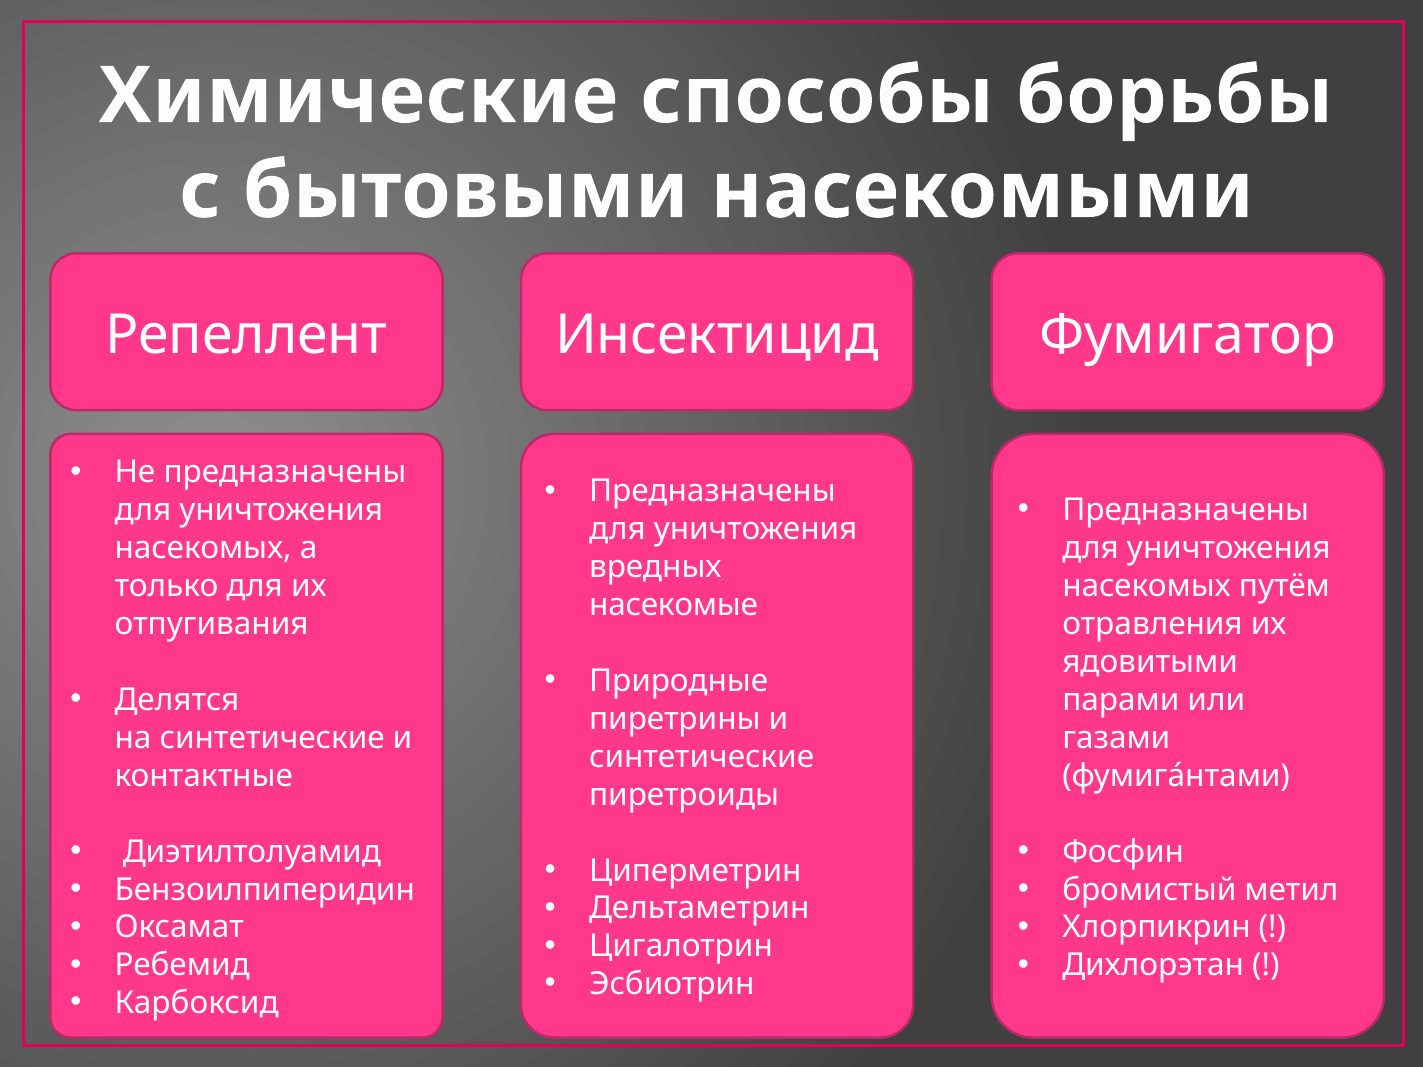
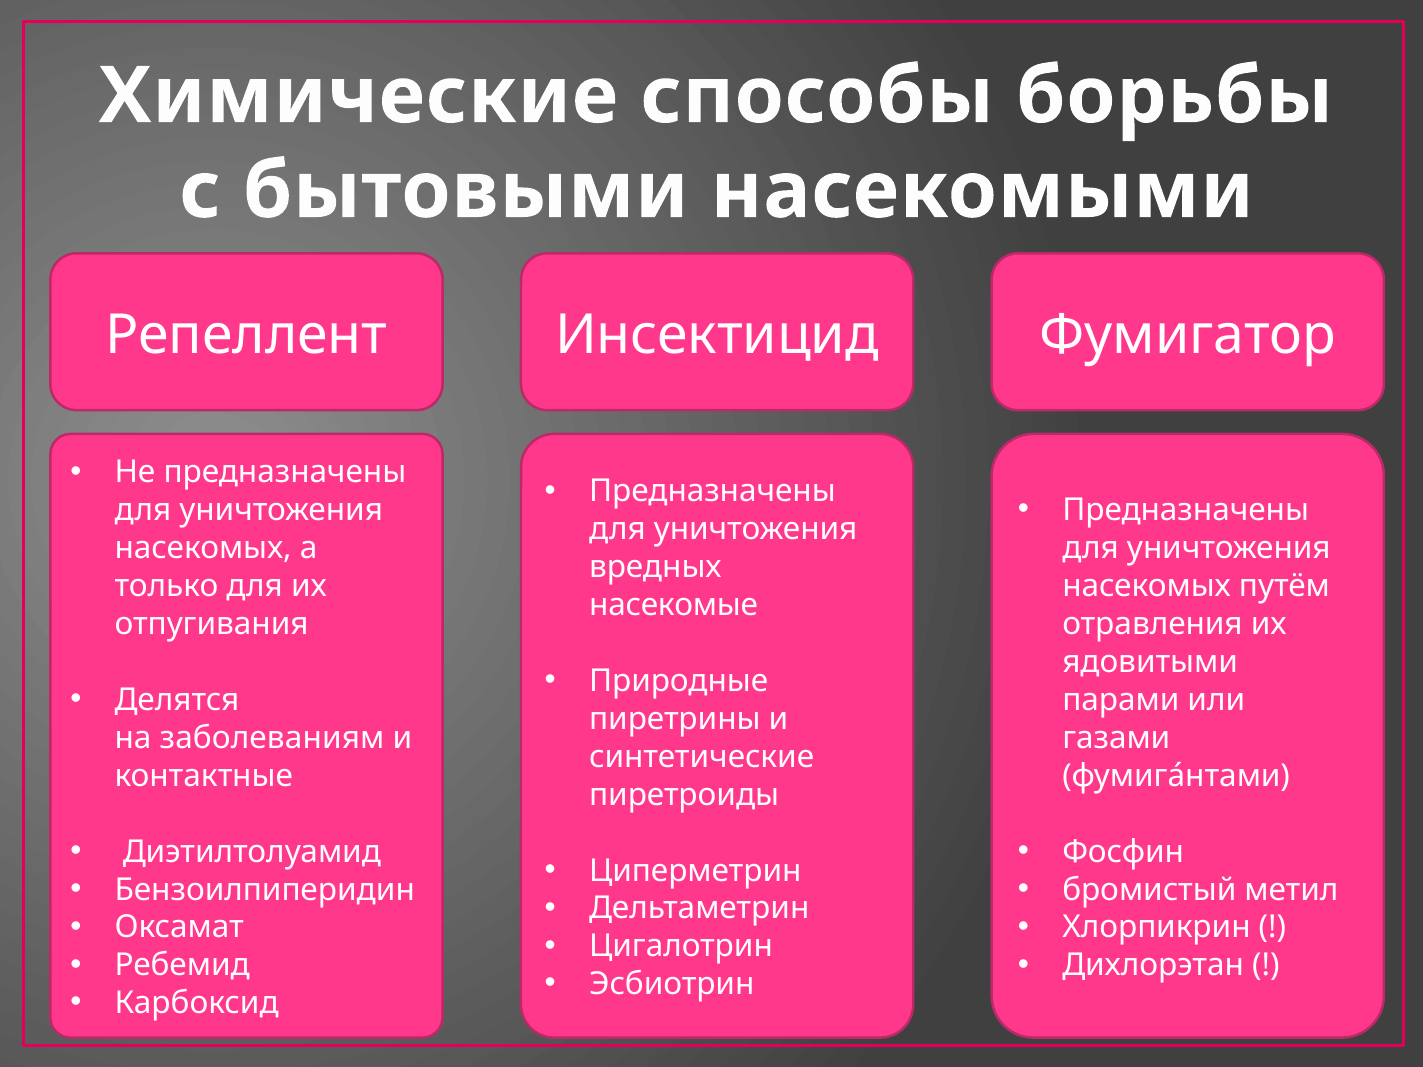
на синтетические: синтетические -> заболеваниям (272, 738)
